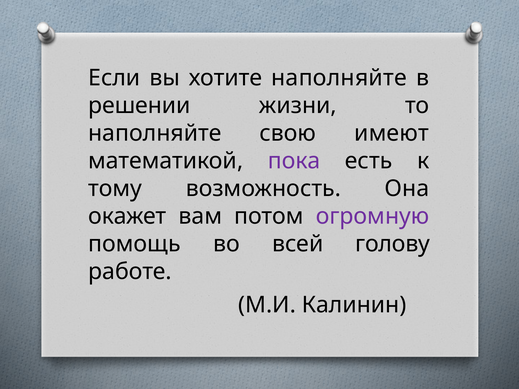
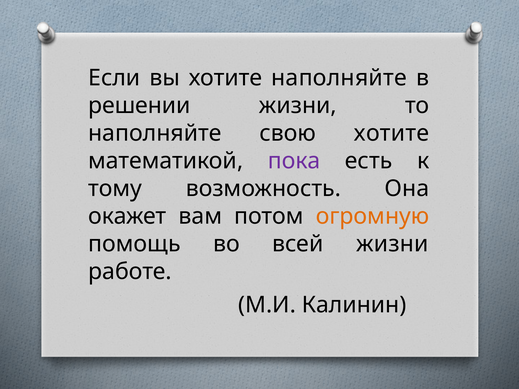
свою имеют: имеют -> хотите (392, 133)
огромную colour: purple -> orange (373, 216)
всей голову: голову -> жизни (392, 244)
